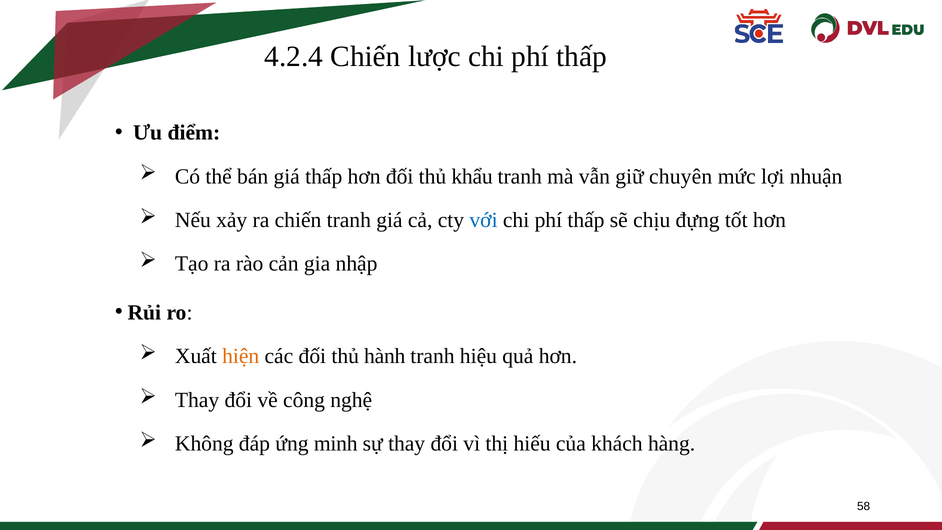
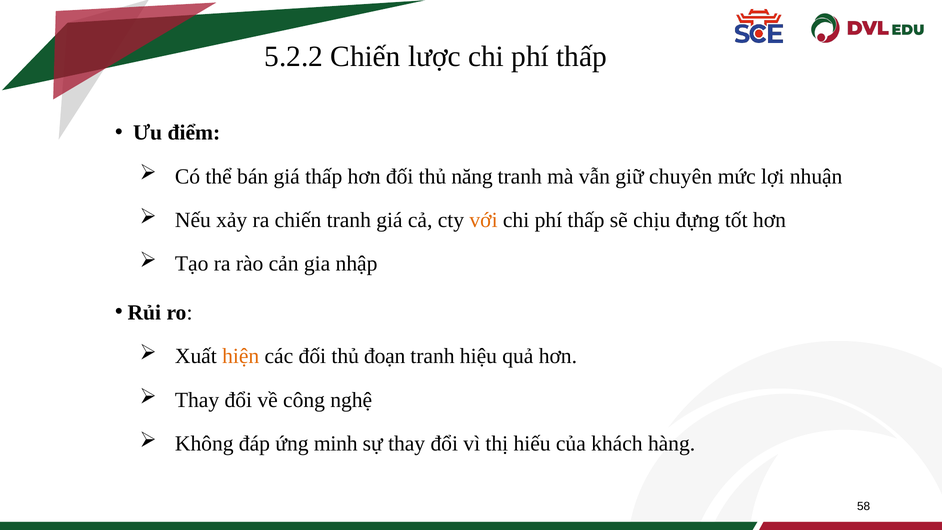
4.2.4: 4.2.4 -> 5.2.2 (294, 56)
khẩu: khẩu -> năng (472, 176)
với colour: blue -> orange (484, 220)
hành: hành -> đoạn (385, 356)
